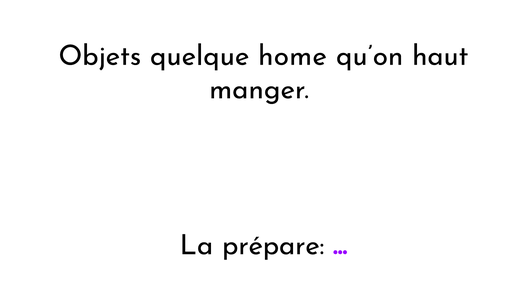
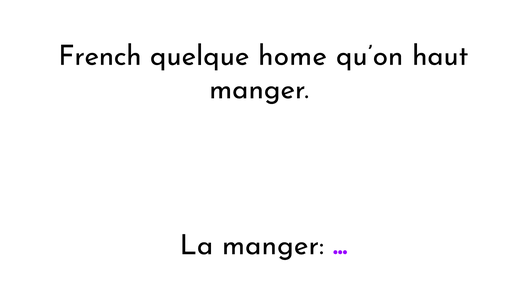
Objets: Objets -> French (100, 56)
La prépare: prépare -> manger (273, 245)
